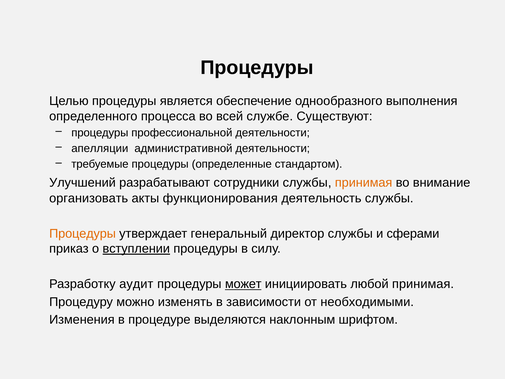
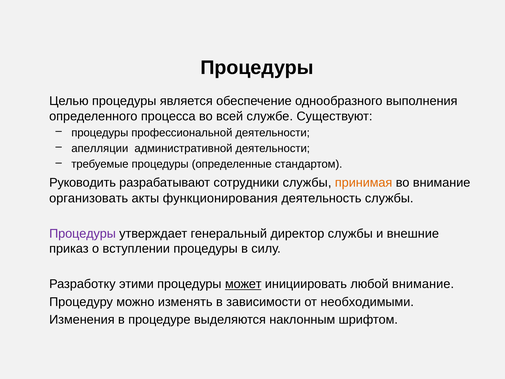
Улучшений: Улучшений -> Руководить (83, 183)
Процедуры colour: orange -> purple (83, 233)
сферами: сферами -> внешние (413, 233)
вступлении underline: present -> none (136, 249)
аудит: аудит -> этими (136, 284)
любой принимая: принимая -> внимание (423, 284)
